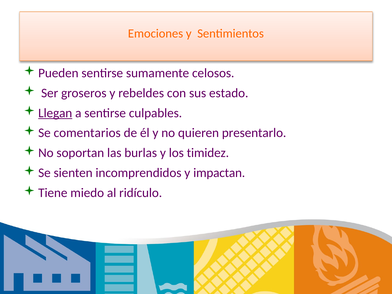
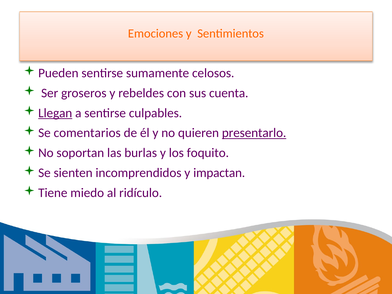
estado: estado -> cuenta (229, 93)
presentarlo underline: none -> present (254, 133)
timidez: timidez -> foquito (208, 153)
